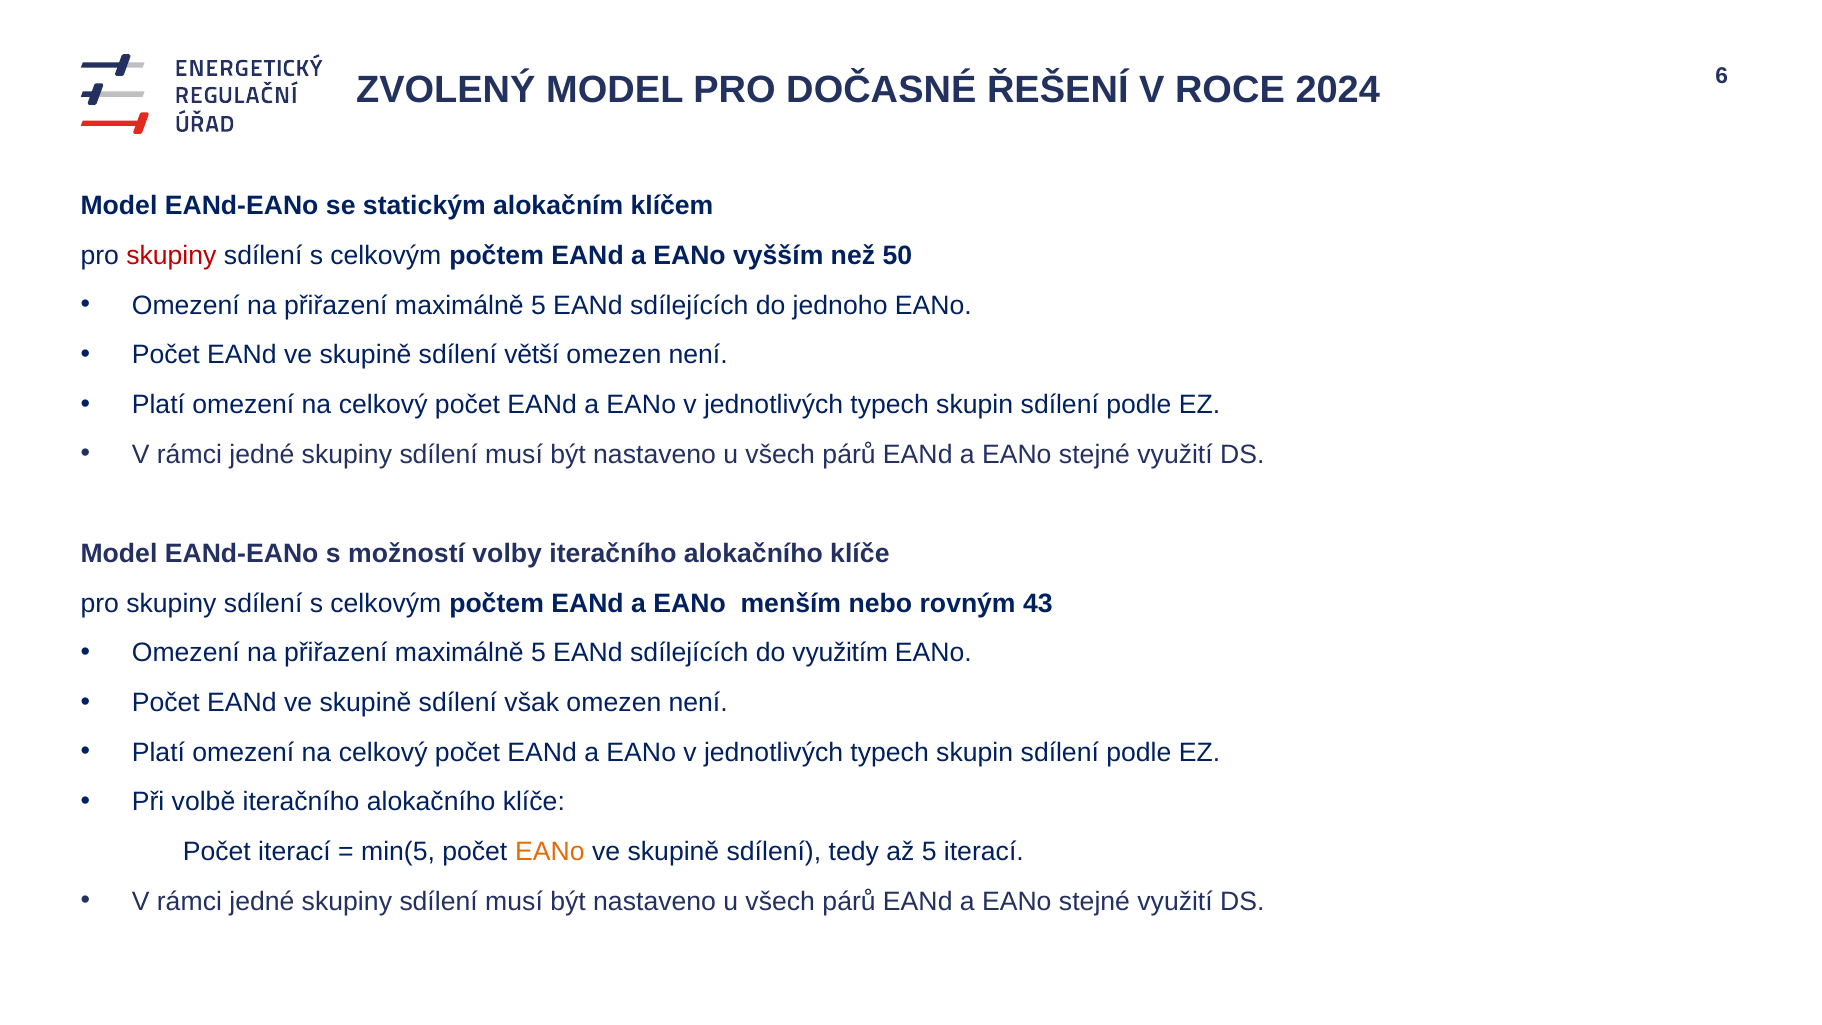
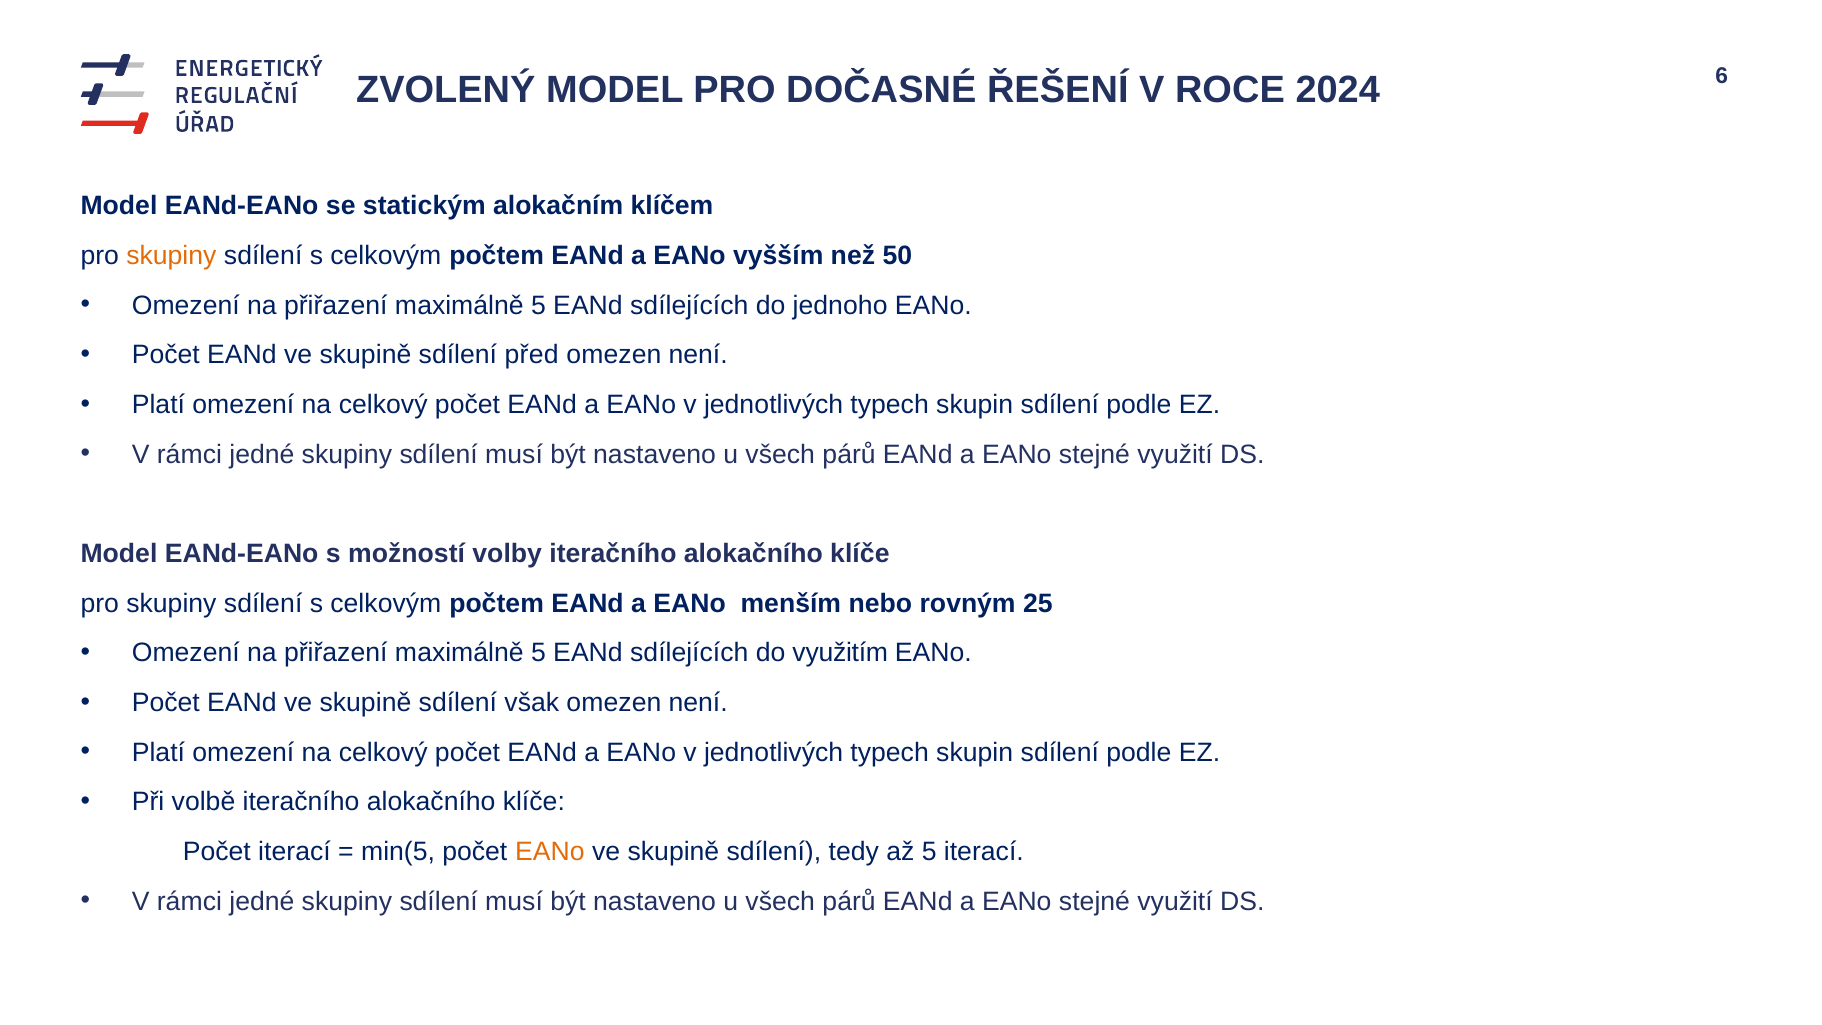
skupiny colour: red -> orange (171, 256)
větší: větší -> před (532, 355)
43: 43 -> 25 (1038, 603)
